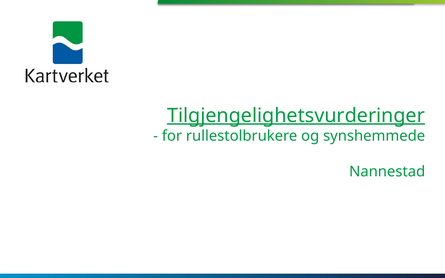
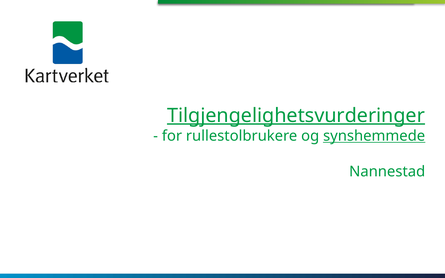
synshemmede underline: none -> present (374, 136)
